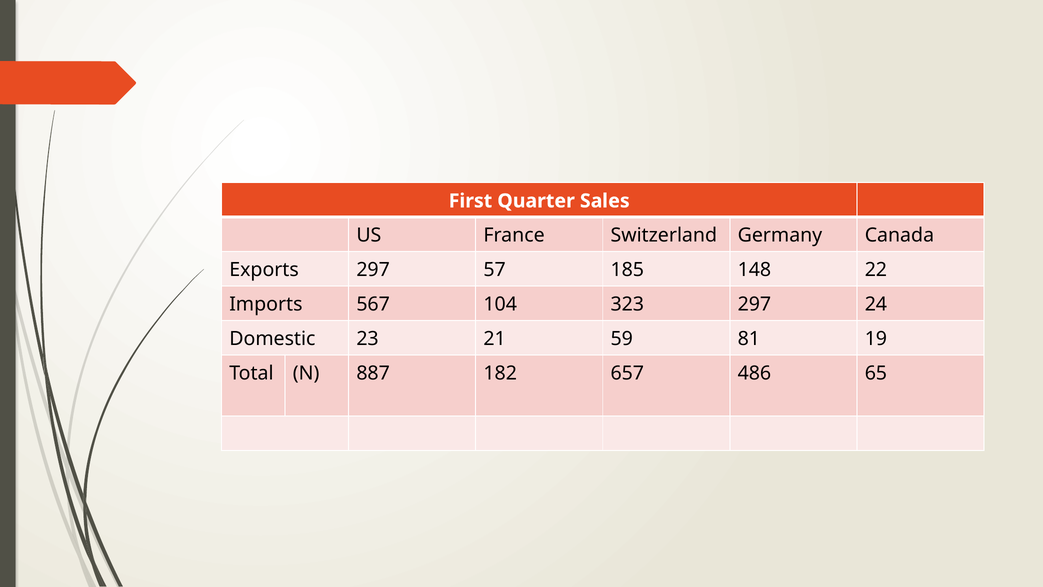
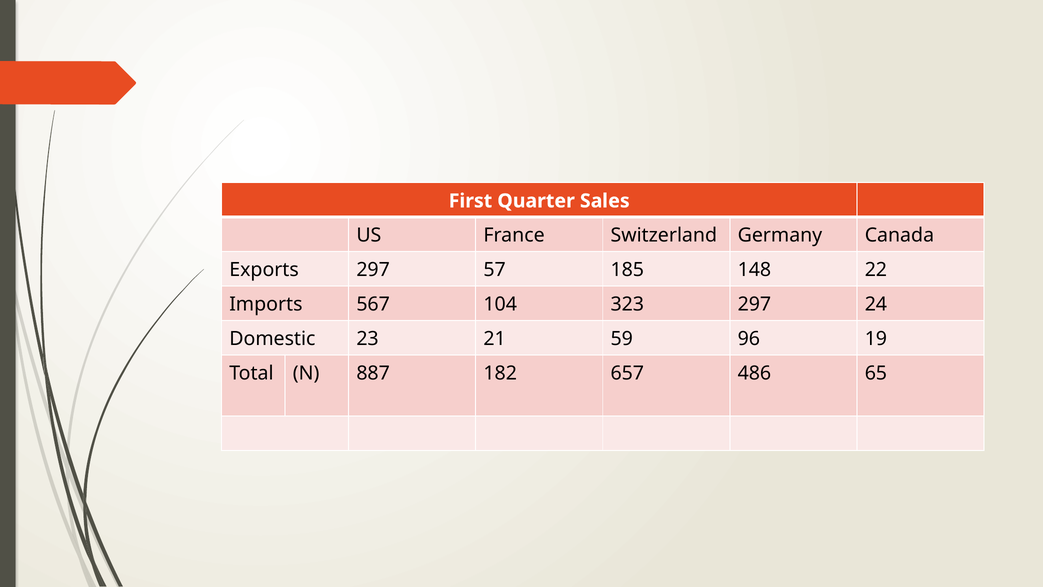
81: 81 -> 96 (749, 339)
